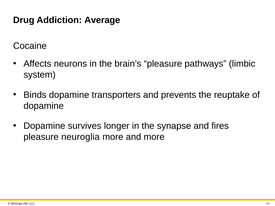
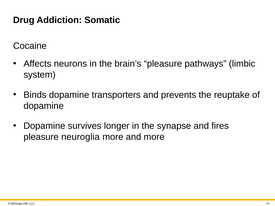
Average: Average -> Somatic (102, 20)
